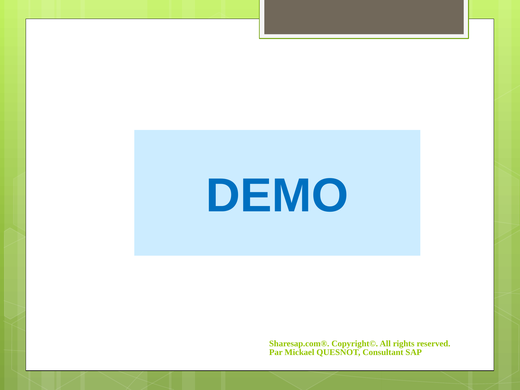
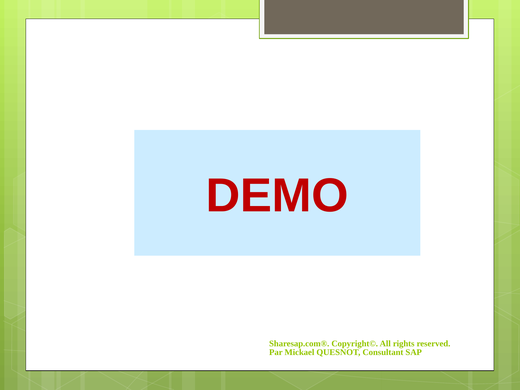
DEMO colour: blue -> red (277, 196)
